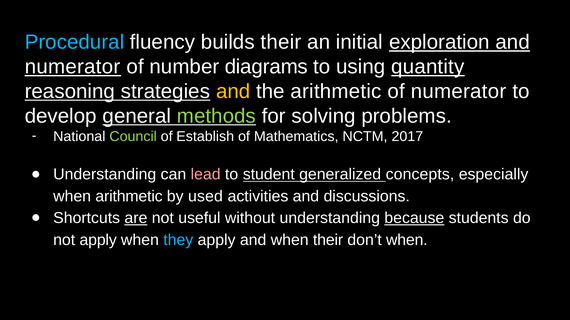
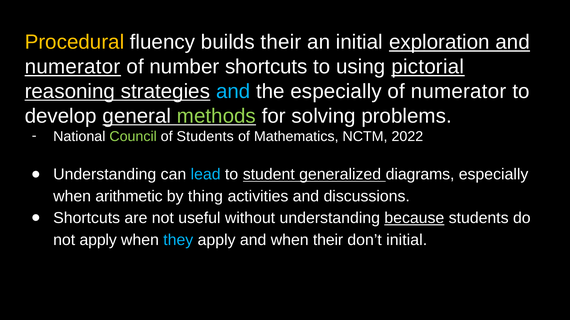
Procedural colour: light blue -> yellow (74, 42)
number diagrams: diagrams -> shortcuts (266, 67)
quantity: quantity -> pictorial (428, 67)
and colour: yellow -> light blue (233, 91)
the arithmetic: arithmetic -> especially (336, 91)
of Establish: Establish -> Students (205, 137)
2017: 2017 -> 2022 (407, 137)
lead colour: pink -> light blue (206, 175)
concepts: concepts -> diagrams (420, 175)
used: used -> thing (205, 197)
are underline: present -> none (136, 218)
don’t when: when -> initial (407, 240)
